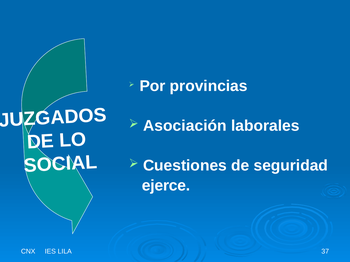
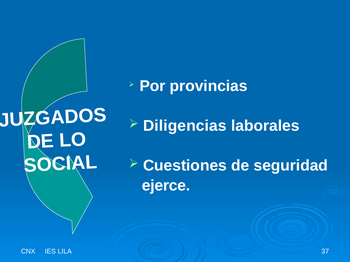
Asociación: Asociación -> Diligencias (185, 126)
